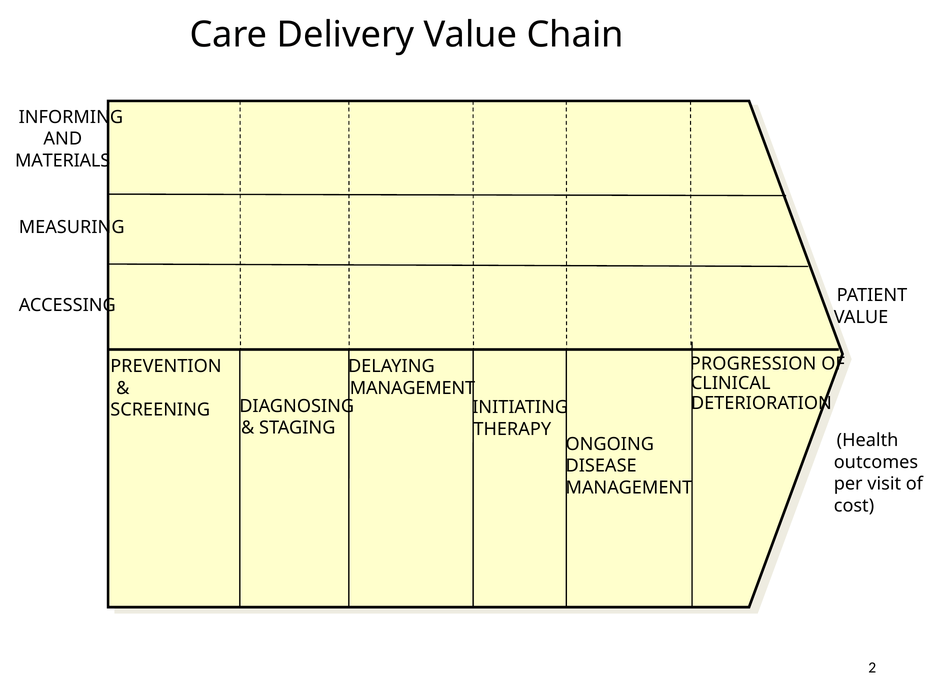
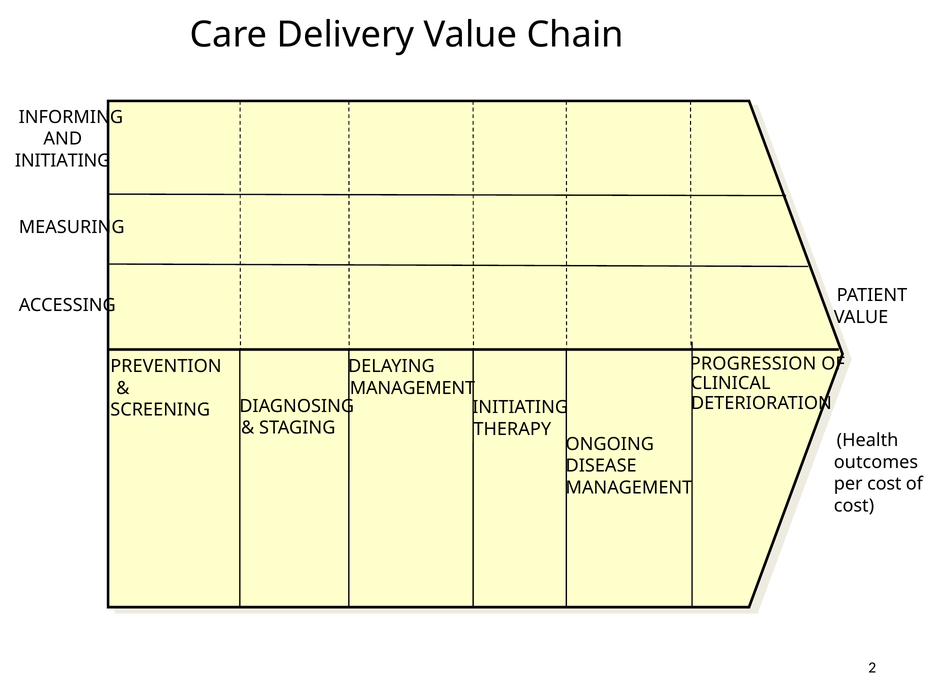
MATERIALS: MATERIALS -> INITIATING (63, 161)
per visit: visit -> cost (884, 484)
